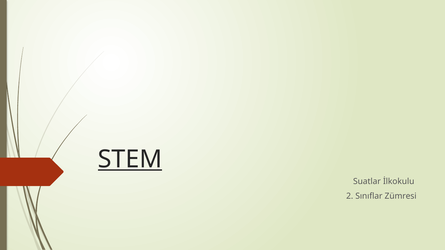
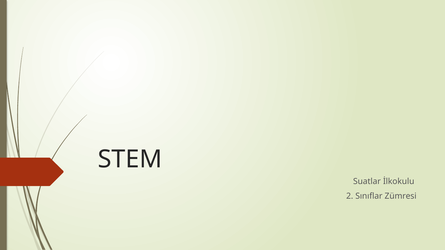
STEM underline: present -> none (130, 159)
